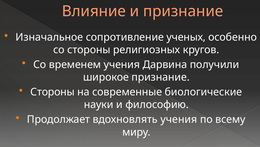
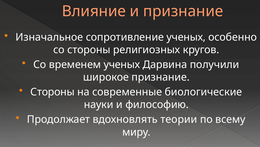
временем учения: учения -> ученых (122, 64)
вдохновлять учения: учения -> теории (179, 119)
